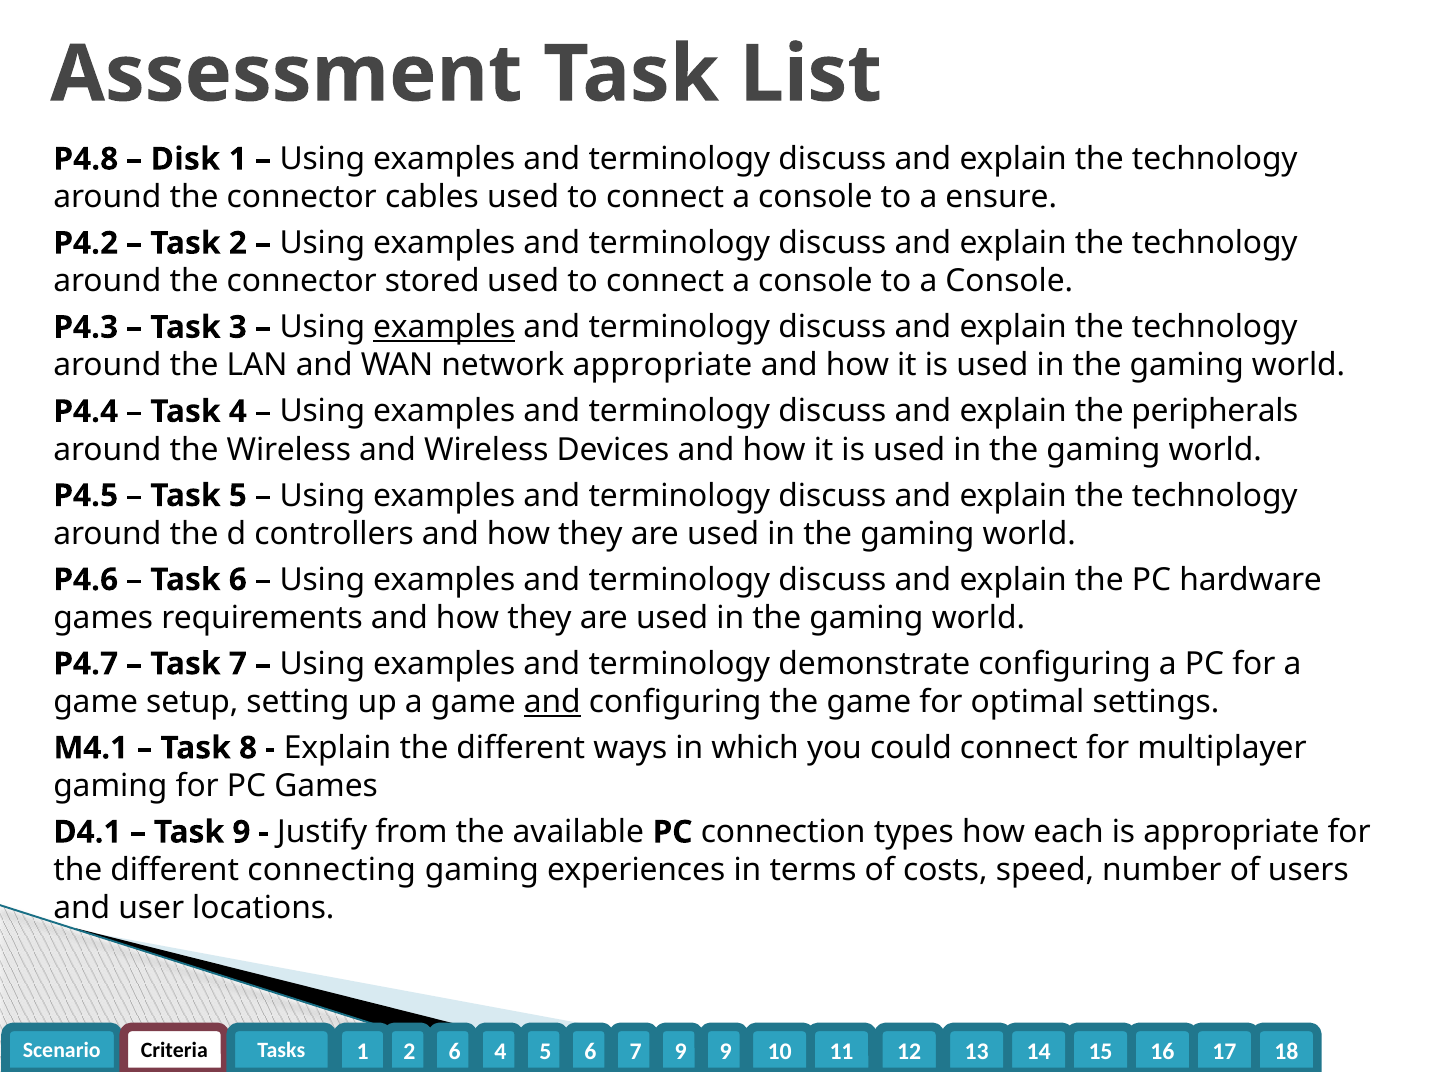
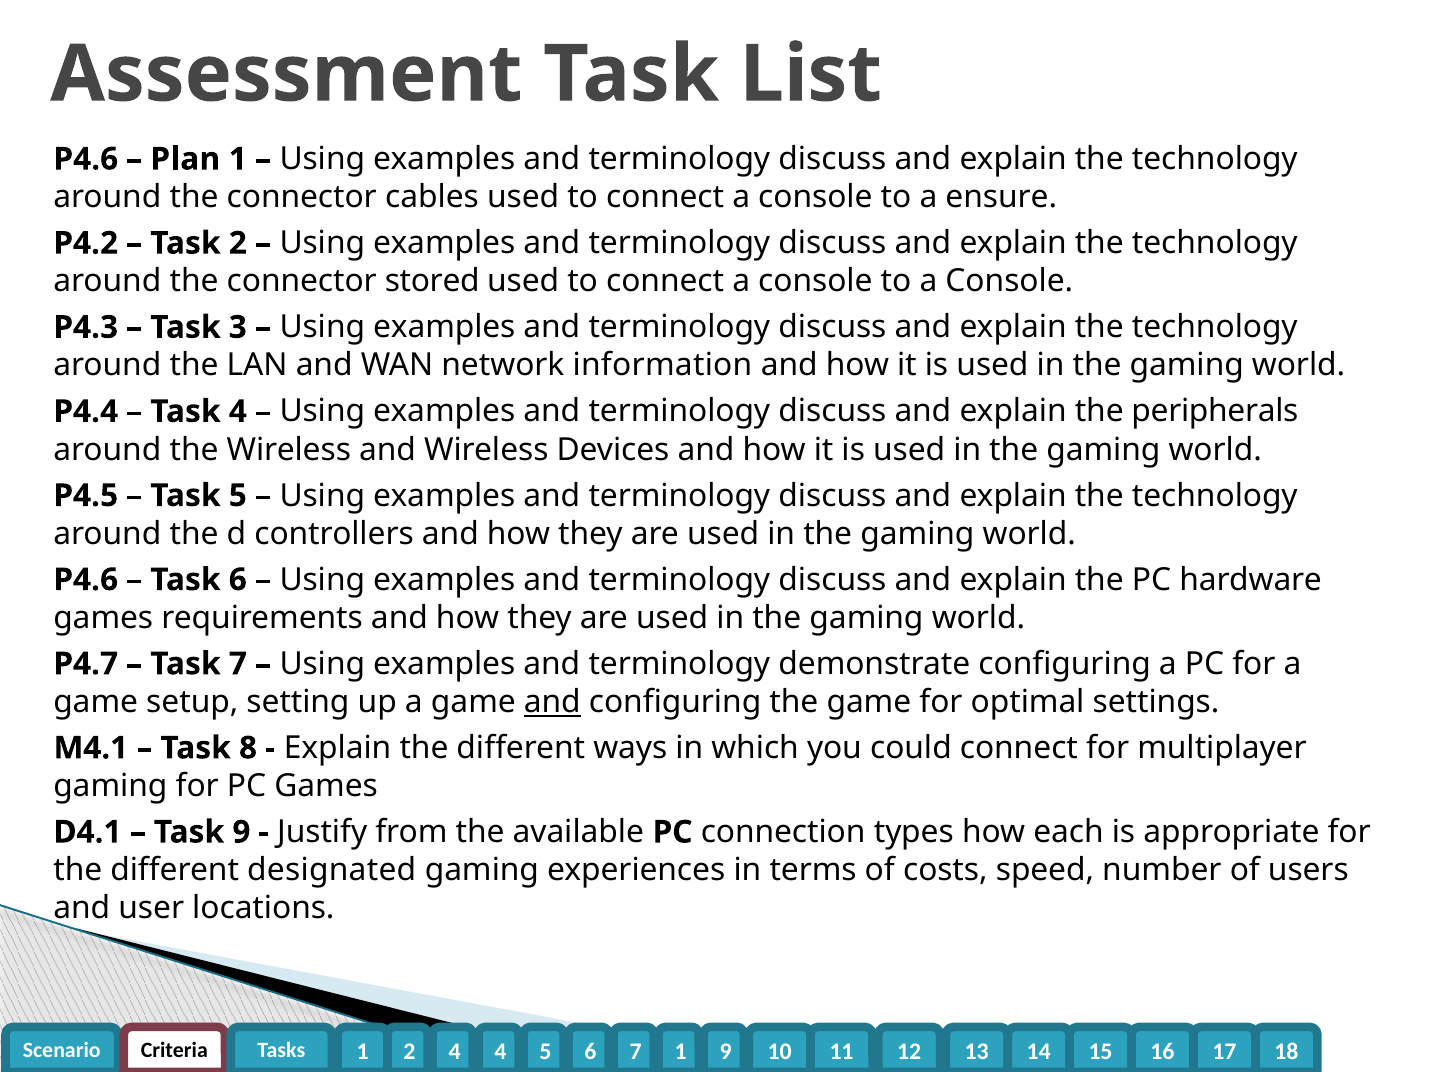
P4.8: P4.8 -> P4.6 (86, 159)
Disk: Disk -> Plan (185, 159)
examples underline: present -> none (444, 327)
network appropriate: appropriate -> information (662, 366)
connecting: connecting -> designated (332, 871)
2 6: 6 -> 4 (455, 1052)
7 9: 9 -> 1 (681, 1052)
